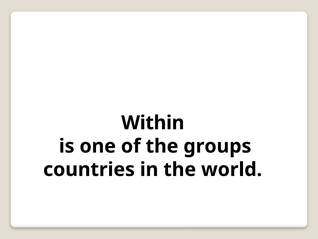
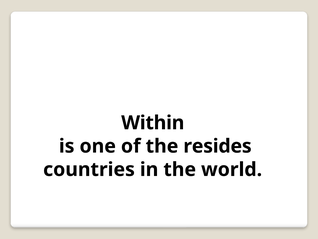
groups: groups -> resides (217, 146)
